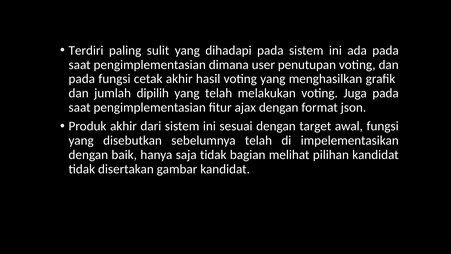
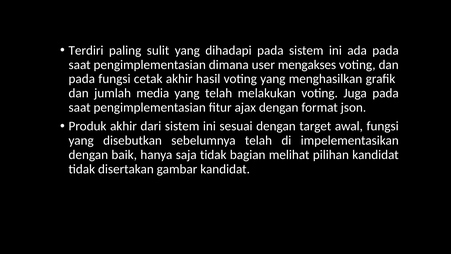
penutupan: penutupan -> mengakses (307, 65)
dipilih: dipilih -> media (153, 93)
